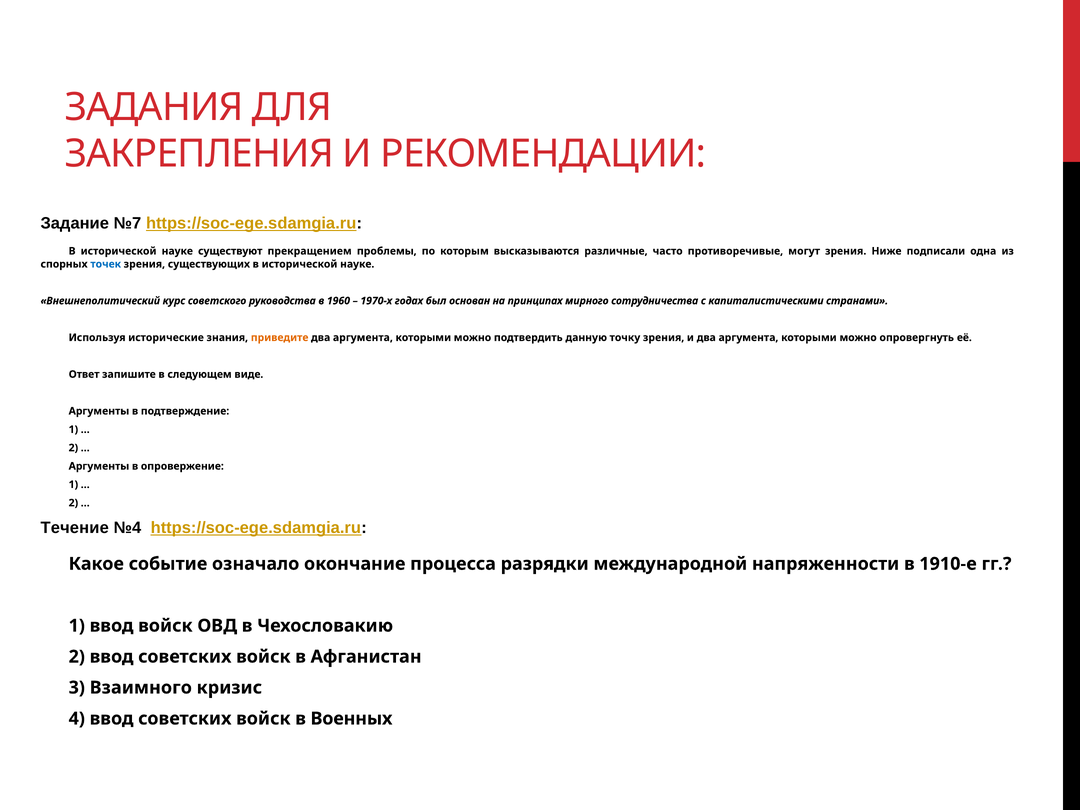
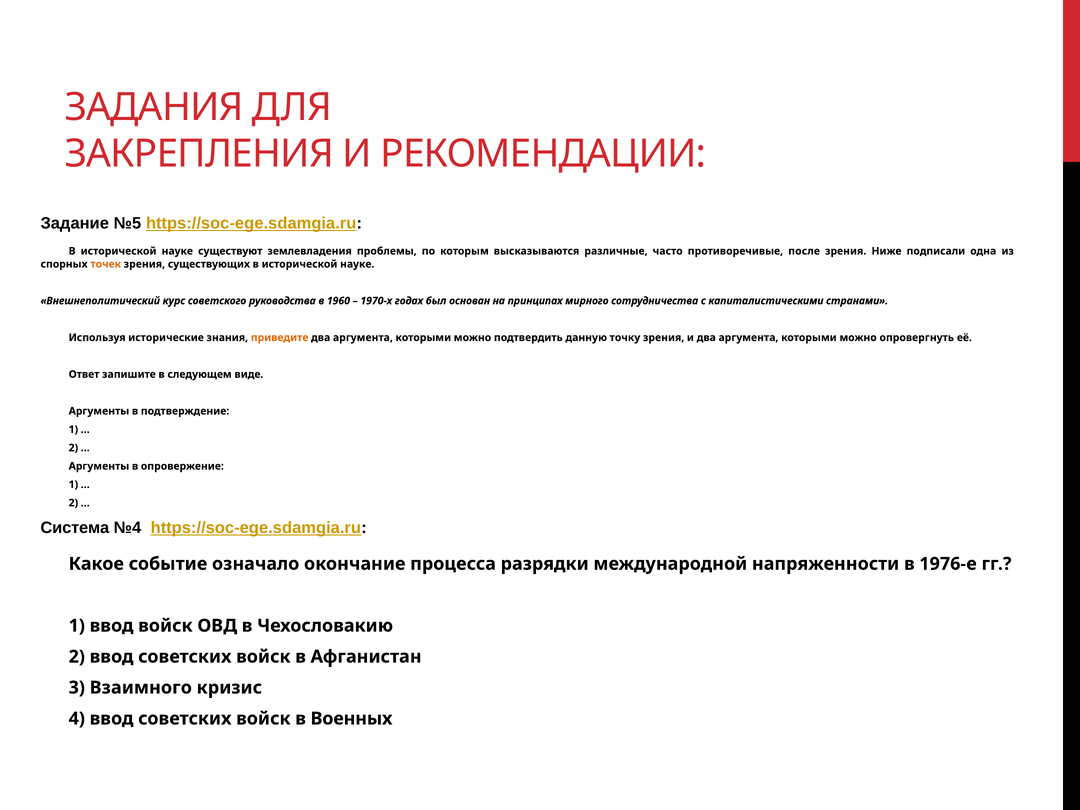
№7: №7 -> №5 (127, 223)
прекращением: прекращением -> землевладения (310, 251)
могут: могут -> после (804, 251)
точек colour: blue -> orange (106, 264)
Течение: Течение -> Система (75, 528)
1910-е: 1910-е -> 1976-е (948, 564)
